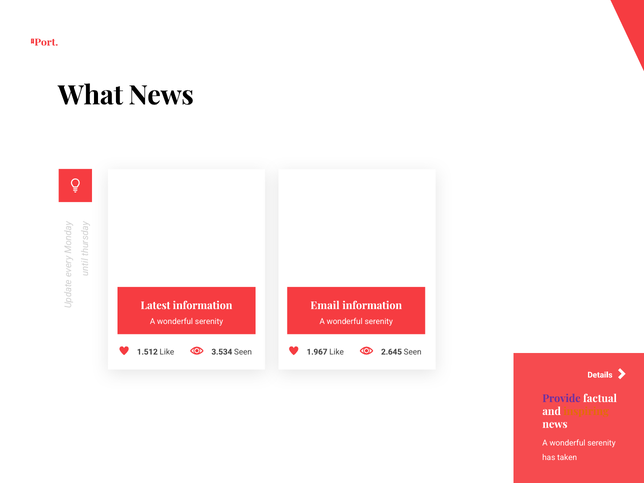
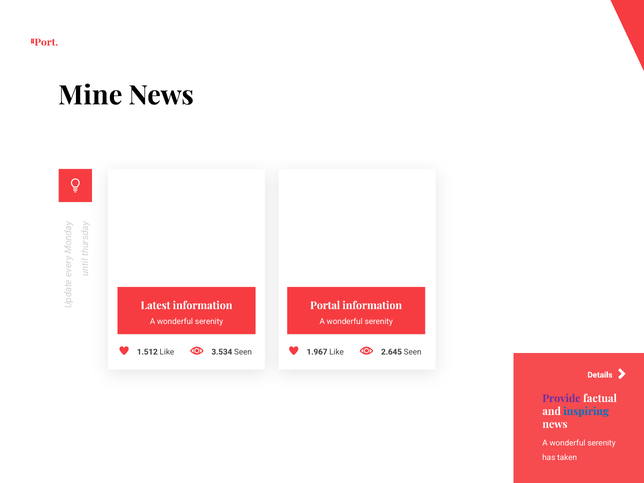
What: What -> Mine (90, 96)
Email: Email -> Portal (325, 306)
inspiring colour: orange -> blue (586, 411)
